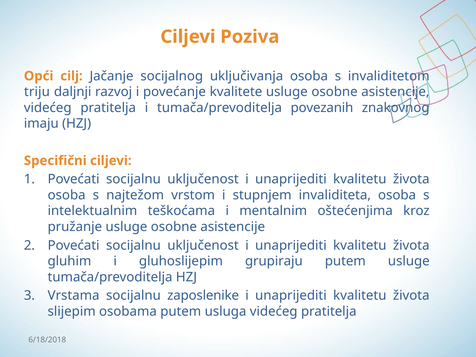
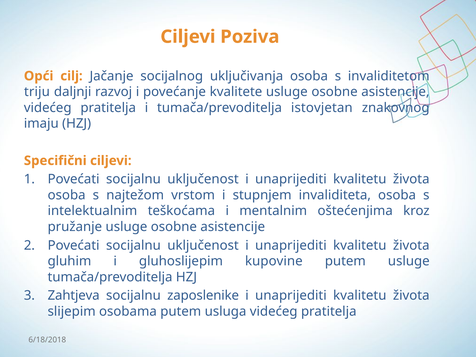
povezanih: povezanih -> istovjetan (322, 108)
grupiraju: grupiraju -> kupovine (274, 261)
Vrstama: Vrstama -> Zahtjeva (74, 296)
